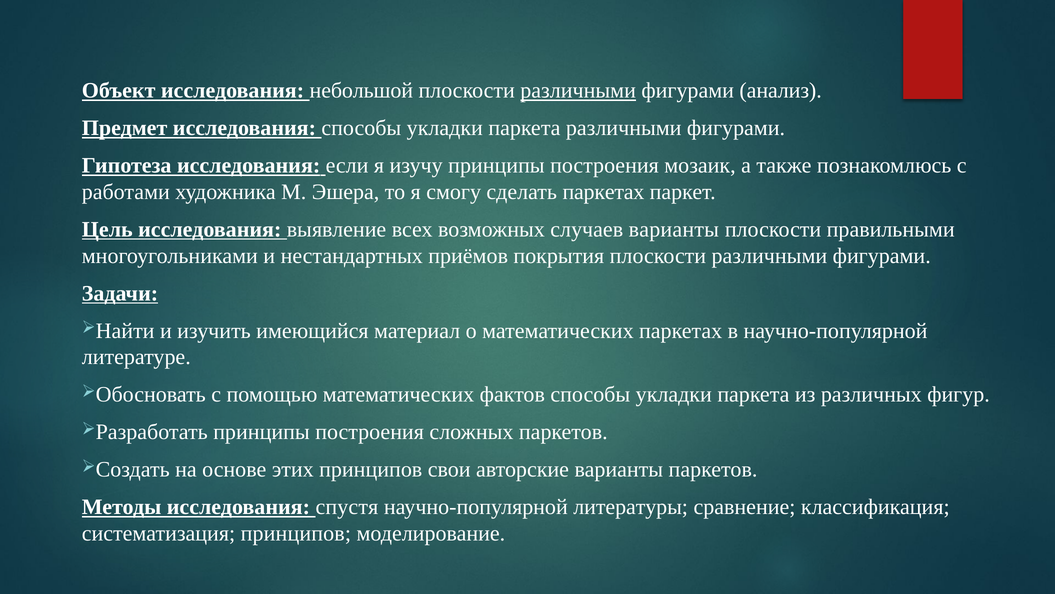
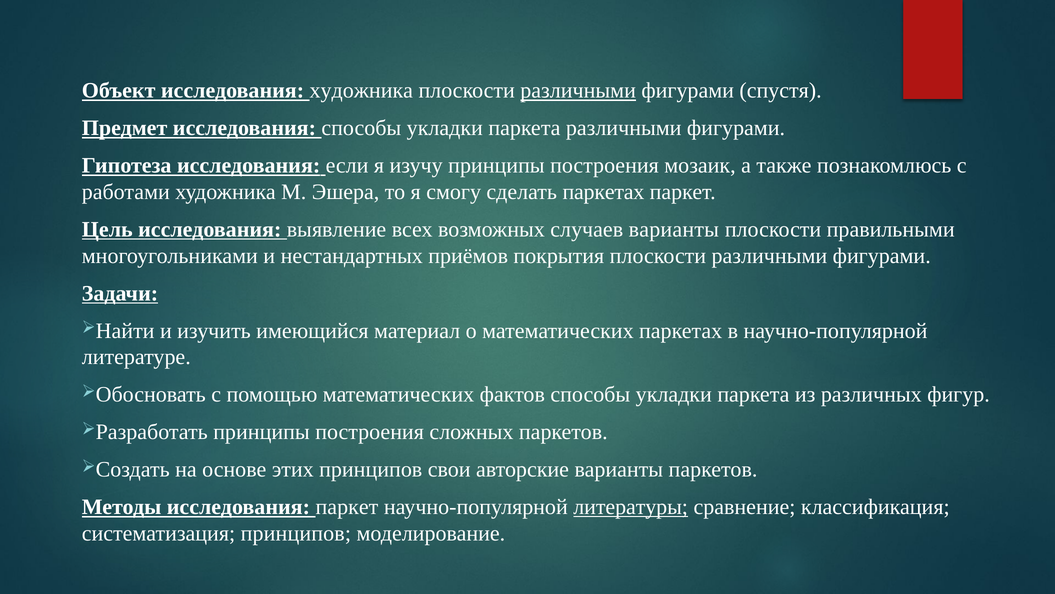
исследования небольшой: небольшой -> художника (361, 91)
анализ: анализ -> спустя (781, 91)
исследования спустя: спустя -> паркет (347, 507)
литературы underline: none -> present (631, 507)
